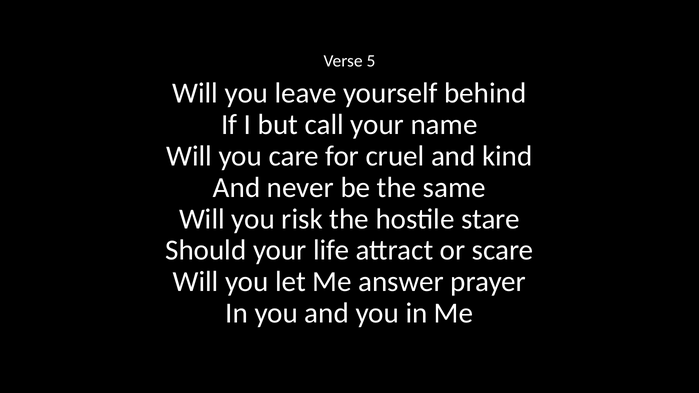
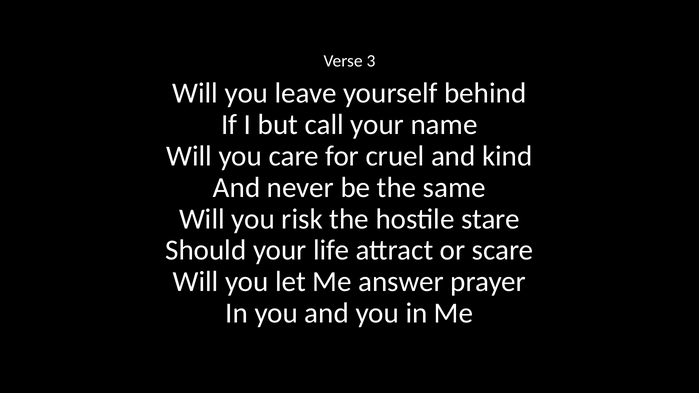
5: 5 -> 3 (371, 61)
